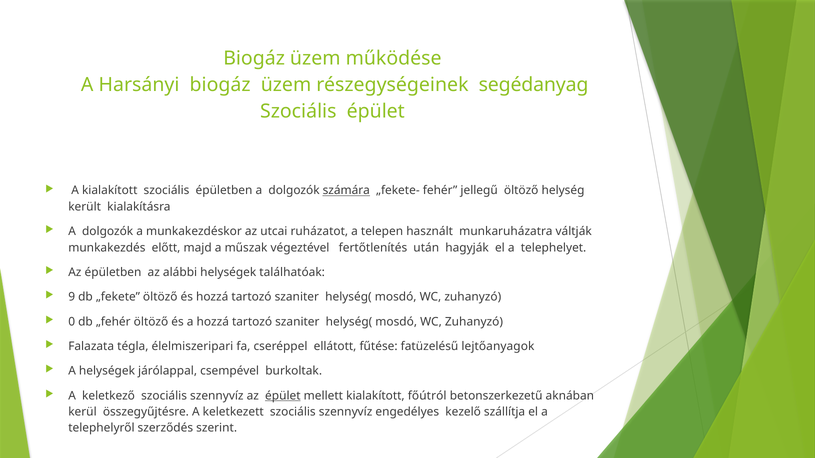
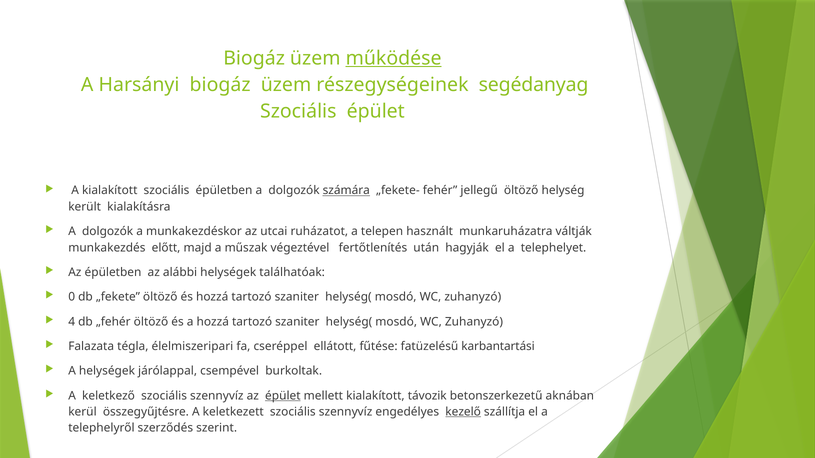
működése underline: none -> present (394, 58)
9: 9 -> 0 (72, 297)
0: 0 -> 4 (72, 322)
lejtőanyagok: lejtőanyagok -> karbantartási (498, 347)
főútról: főútról -> távozik (427, 396)
kezelő underline: none -> present (463, 412)
